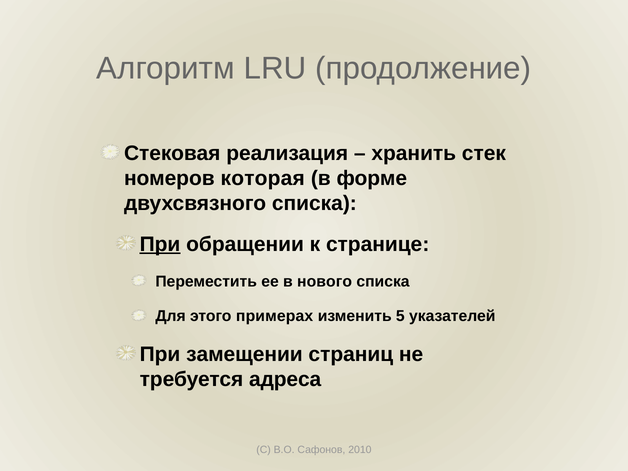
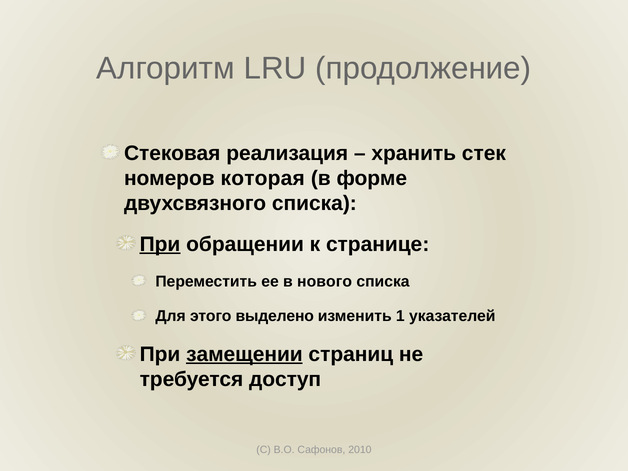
примерах: примерах -> выделено (275, 316)
5: 5 -> 1 (400, 316)
замещении underline: none -> present (244, 354)
адреса: адреса -> доступ (285, 379)
